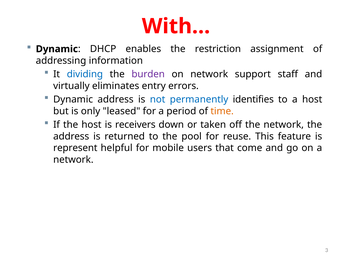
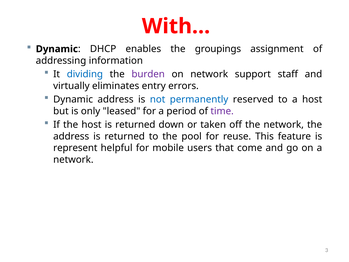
restriction: restriction -> groupings (218, 49)
identifies: identifies -> reserved (253, 99)
time colour: orange -> purple (222, 111)
host is receivers: receivers -> returned (135, 125)
